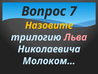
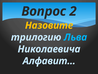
7: 7 -> 2 (73, 11)
Льва colour: pink -> light blue (75, 37)
Молоком…: Молоком… -> Алфавит… (49, 61)
